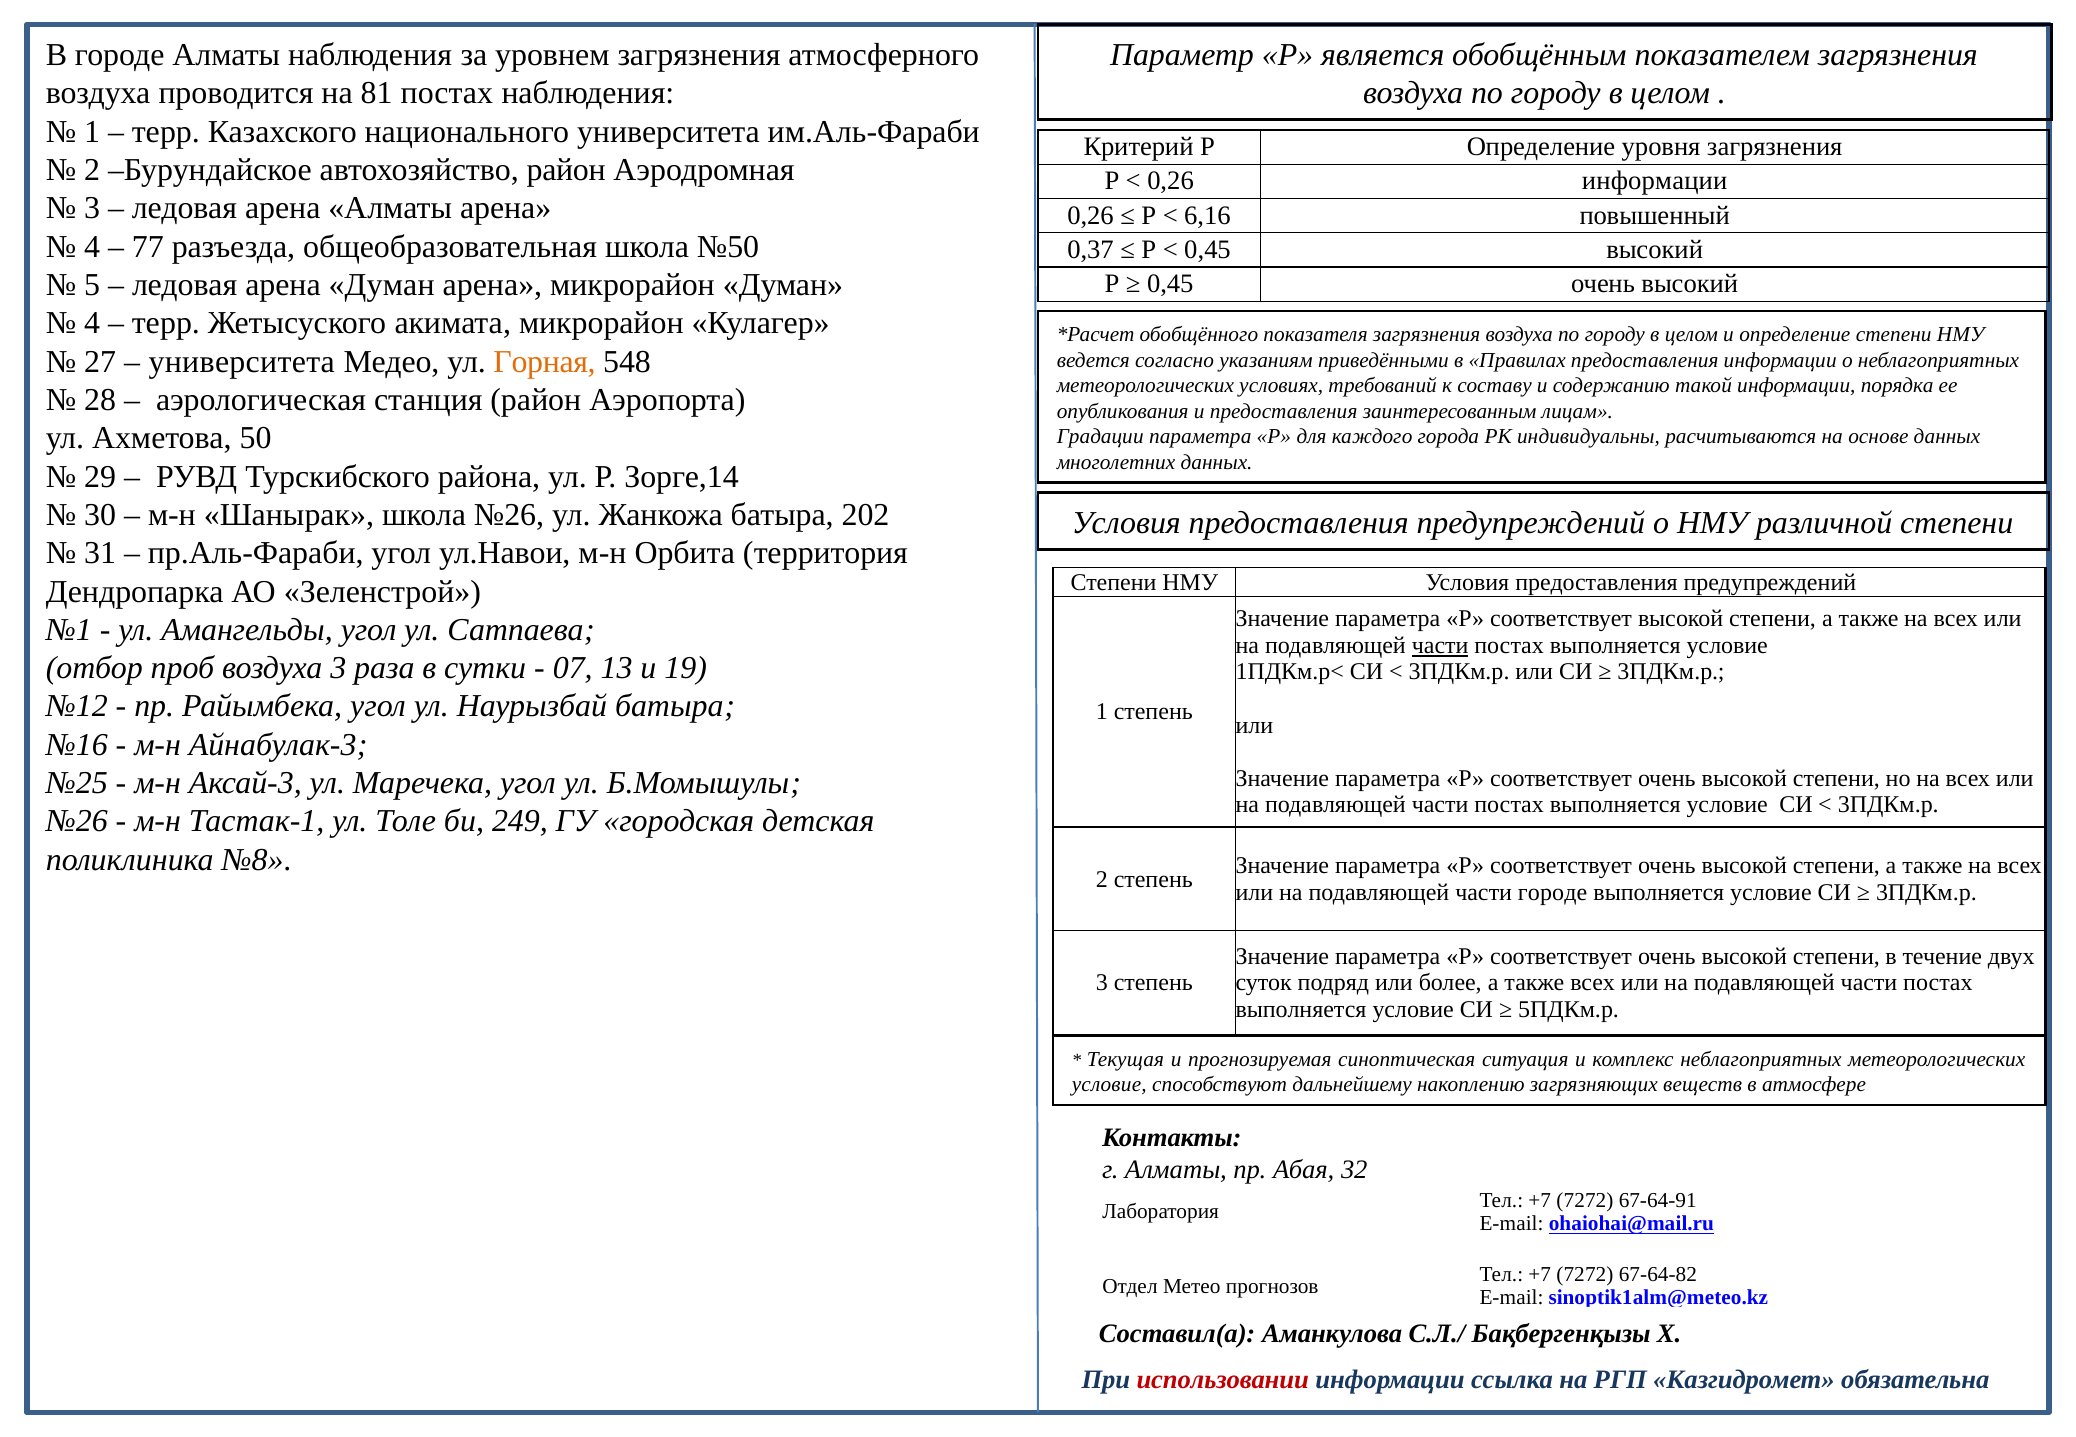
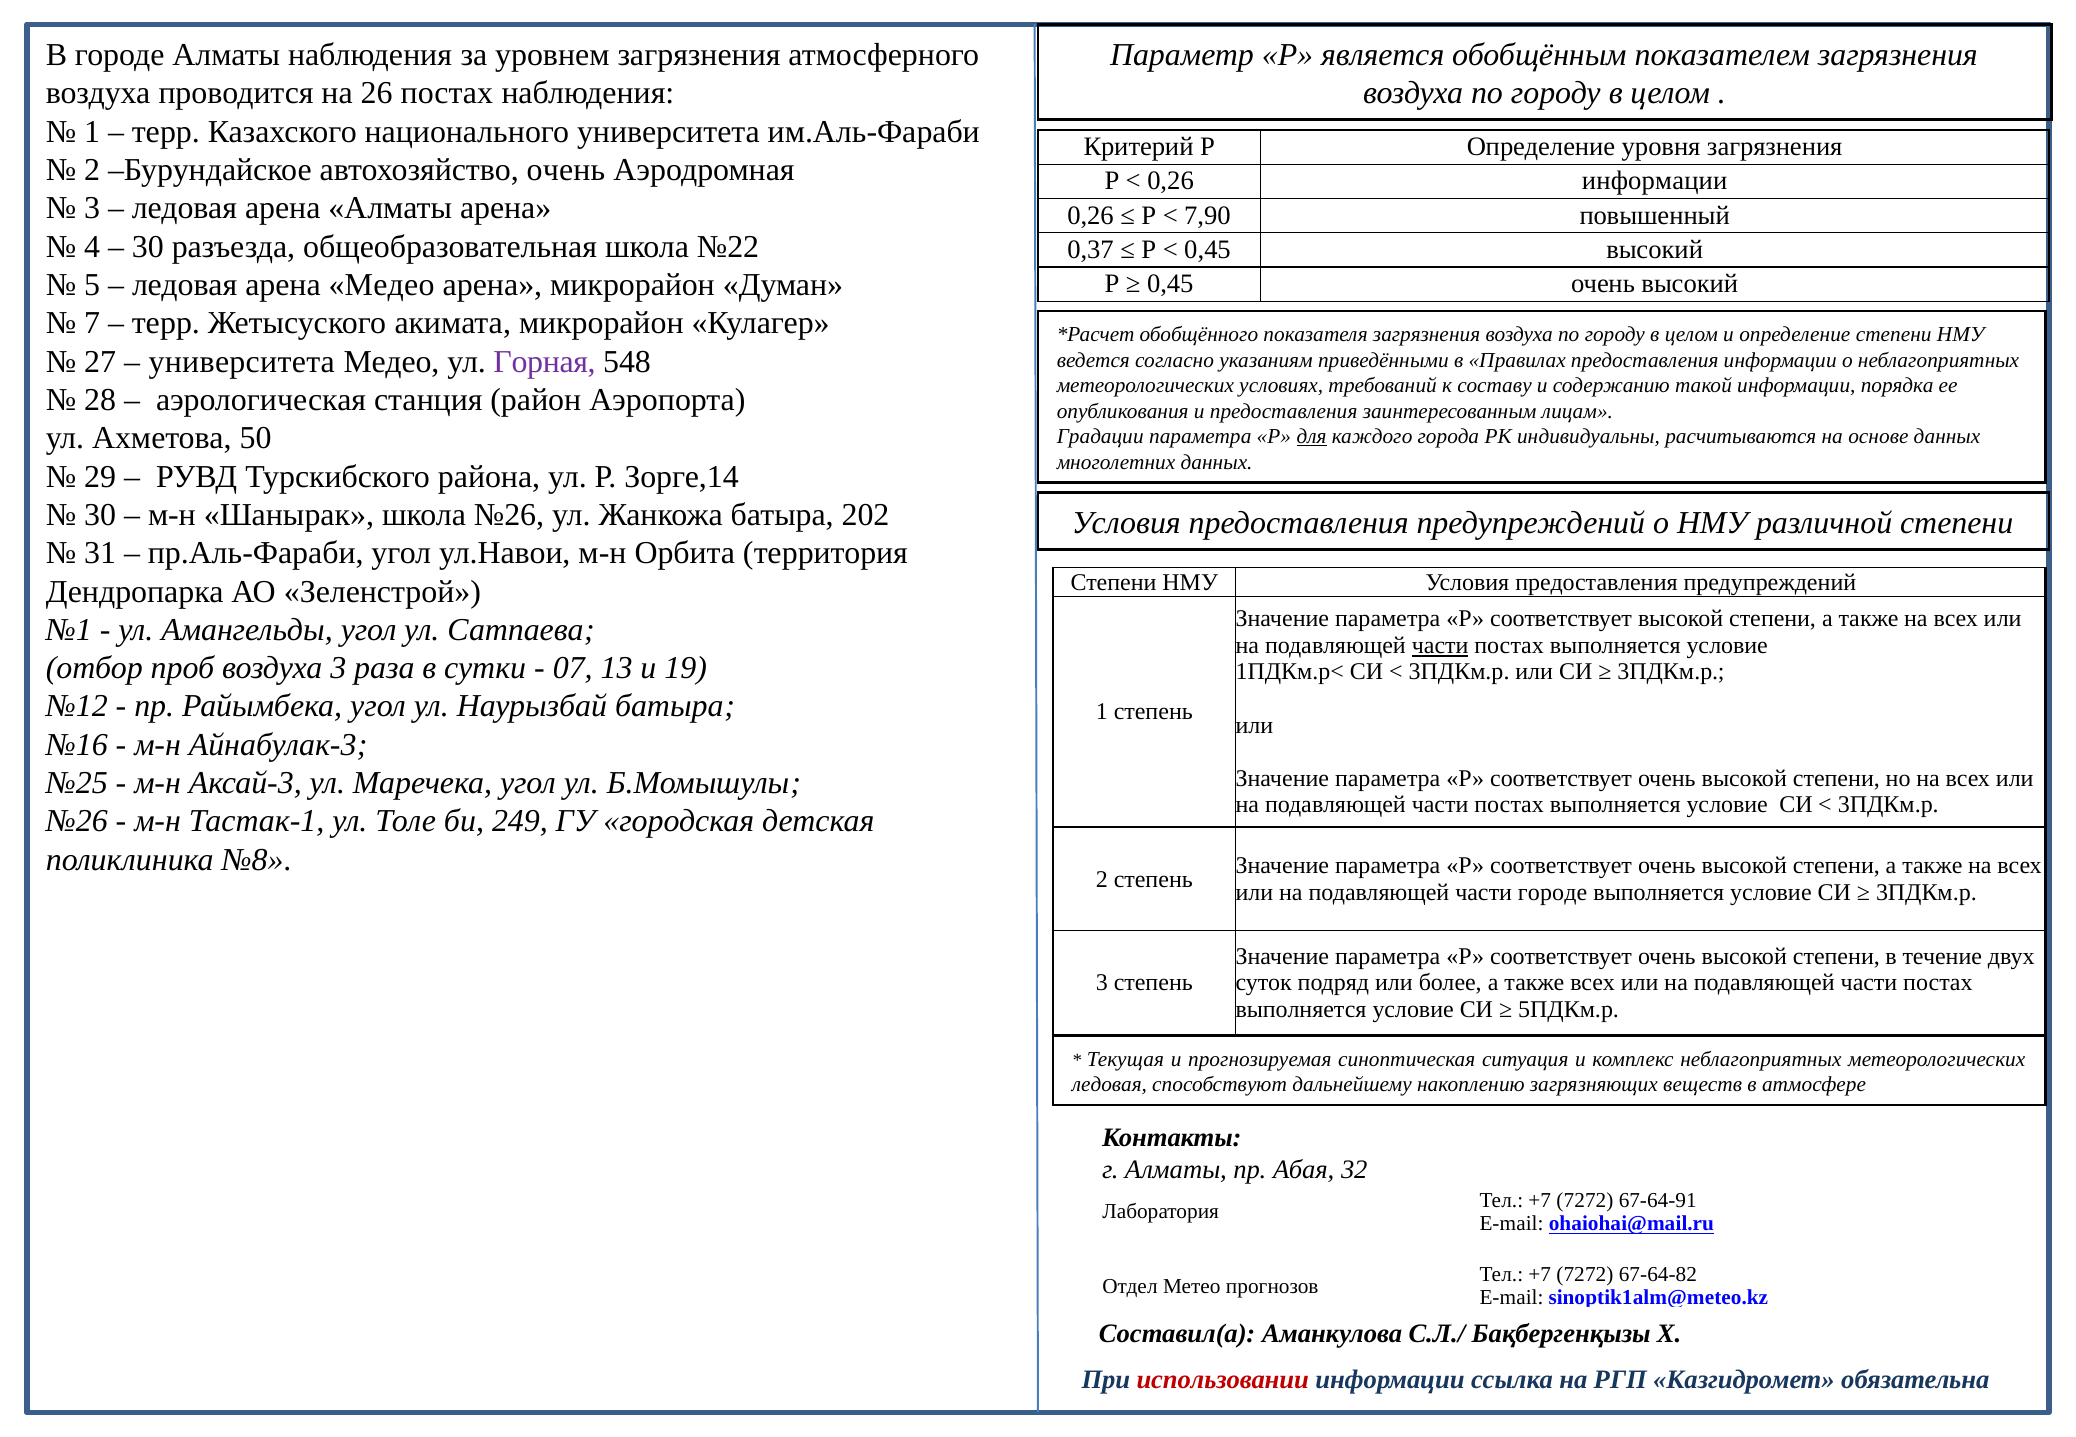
81: 81 -> 26 (377, 93)
автохозяйство район: район -> очень (566, 170)
6,16: 6,16 -> 7,90 (1207, 215)
77: 77 -> 30 (148, 247)
№50: №50 -> №22 (728, 247)
арена Думан: Думан -> Медео (382, 285)
4: 4 -> 7 (92, 323)
Горная colour: orange -> purple (545, 362)
для underline: none -> present (1312, 437)
условие: условие -> ледовая (1109, 1085)
